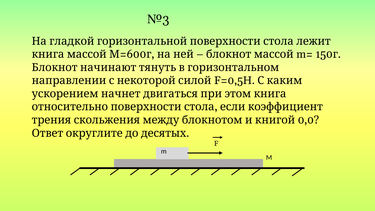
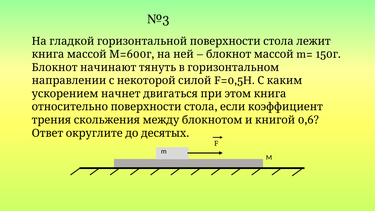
0,0: 0,0 -> 0,6 (308, 120)
